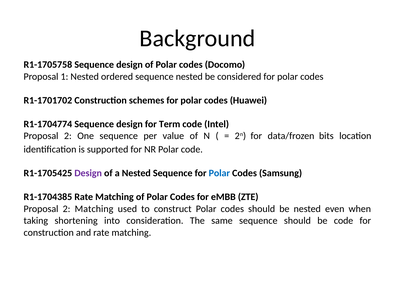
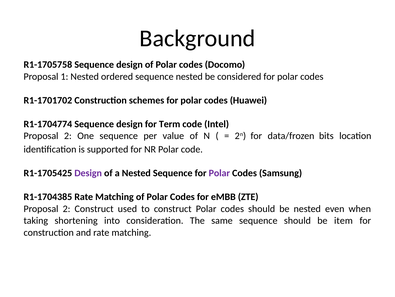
Polar colour: blue -> purple (219, 173)
2 Matching: Matching -> Construct (94, 208)
be code: code -> item (343, 220)
